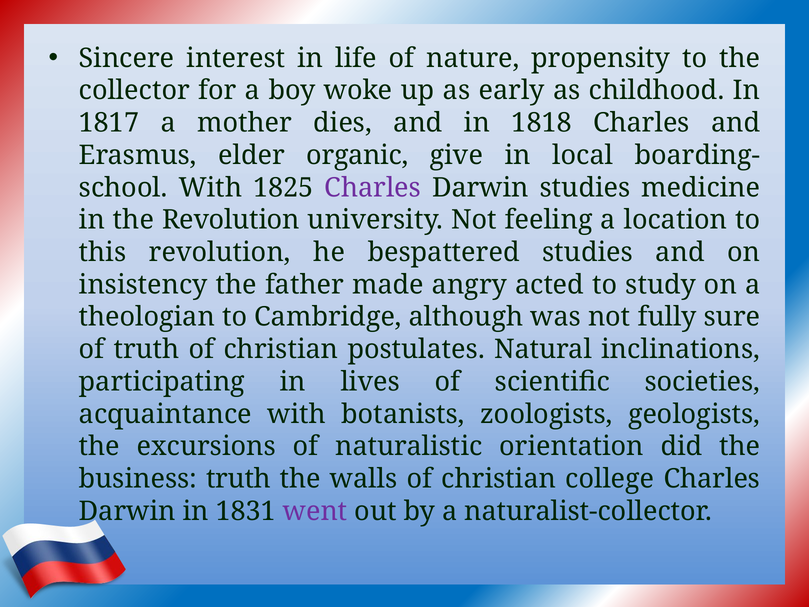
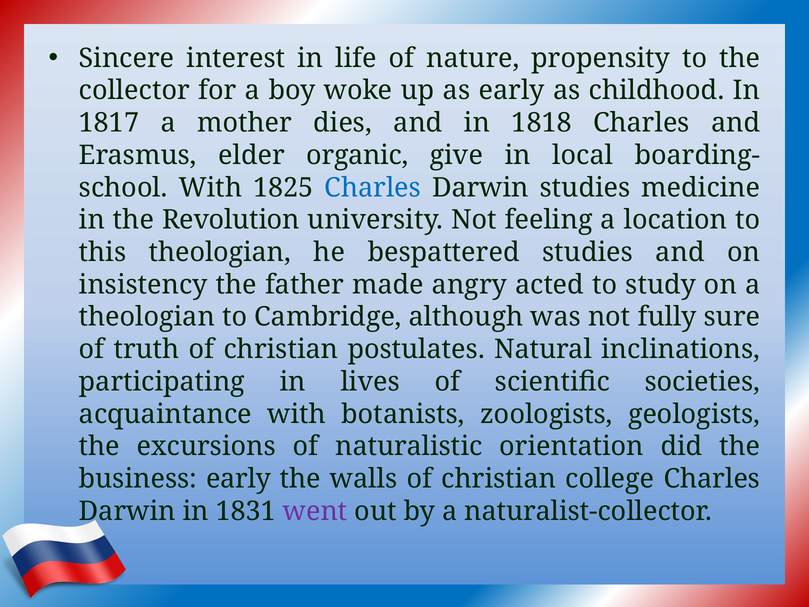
Charles colour: purple -> blue (373, 188)
this revolution: revolution -> theologian (220, 252)
business truth: truth -> early (239, 479)
